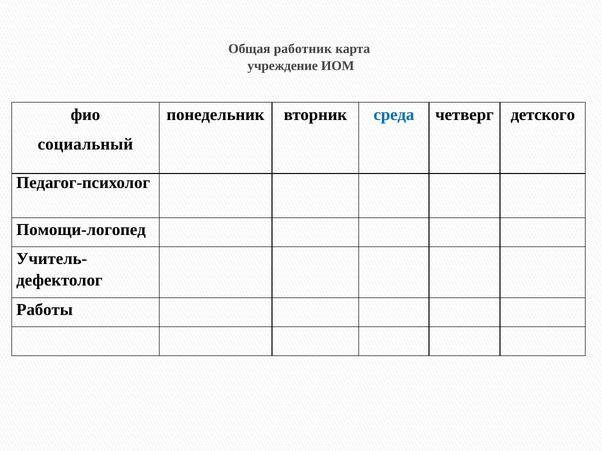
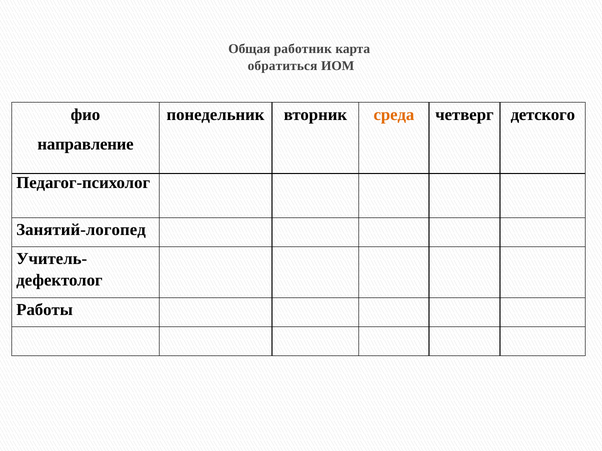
учреждение: учреждение -> обратиться (283, 66)
среда colour: blue -> orange (394, 115)
социальный: социальный -> направление (86, 144)
Помощи-логопед: Помощи-логопед -> Занятий-логопед (81, 230)
